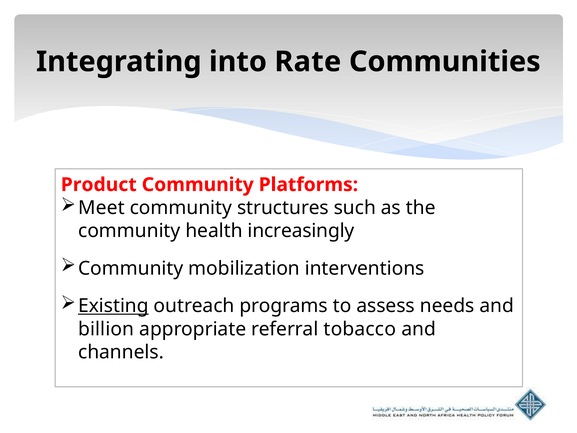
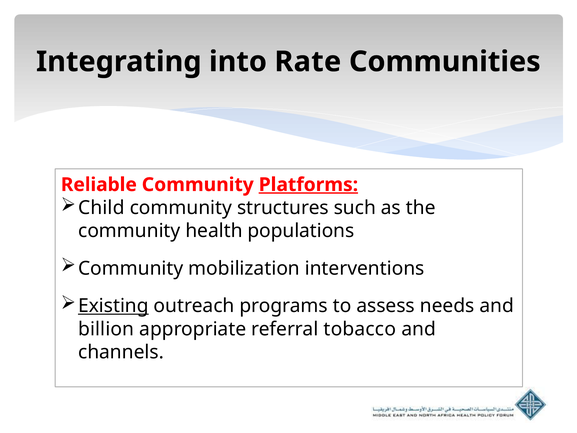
Product: Product -> Reliable (99, 185)
Platforms underline: none -> present (308, 185)
Meet: Meet -> Child (101, 208)
increasingly: increasingly -> populations (301, 231)
